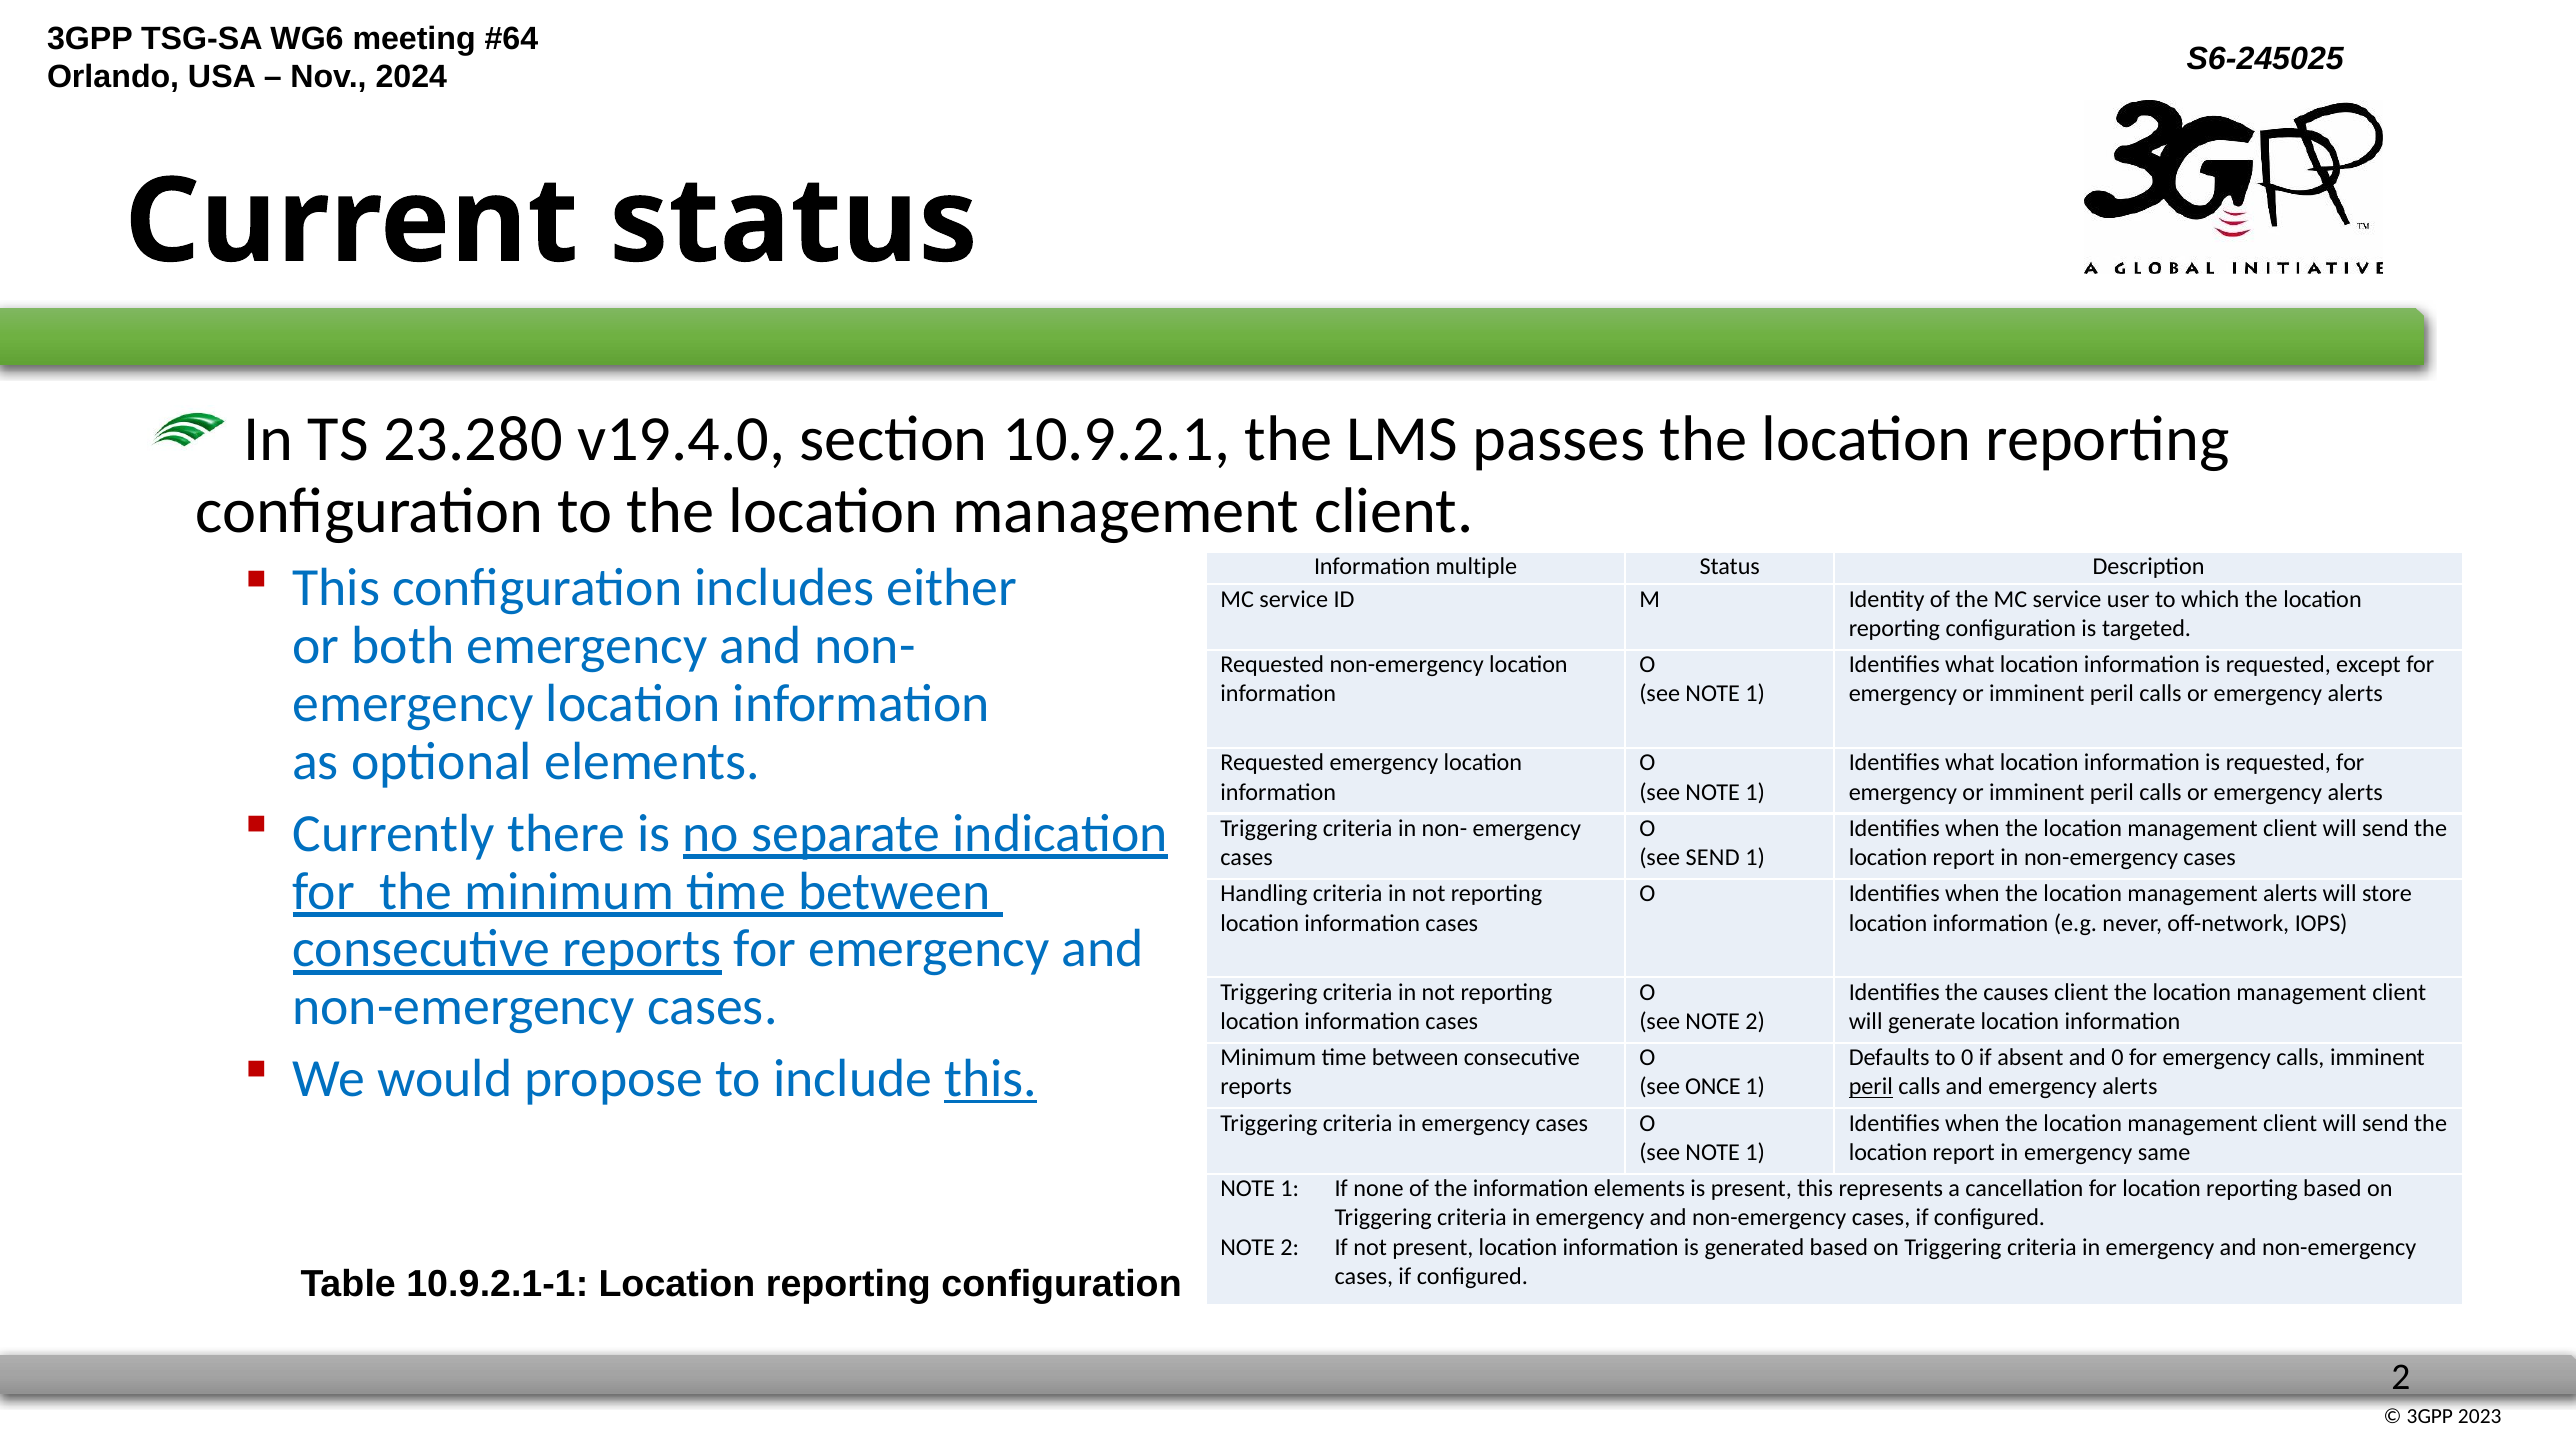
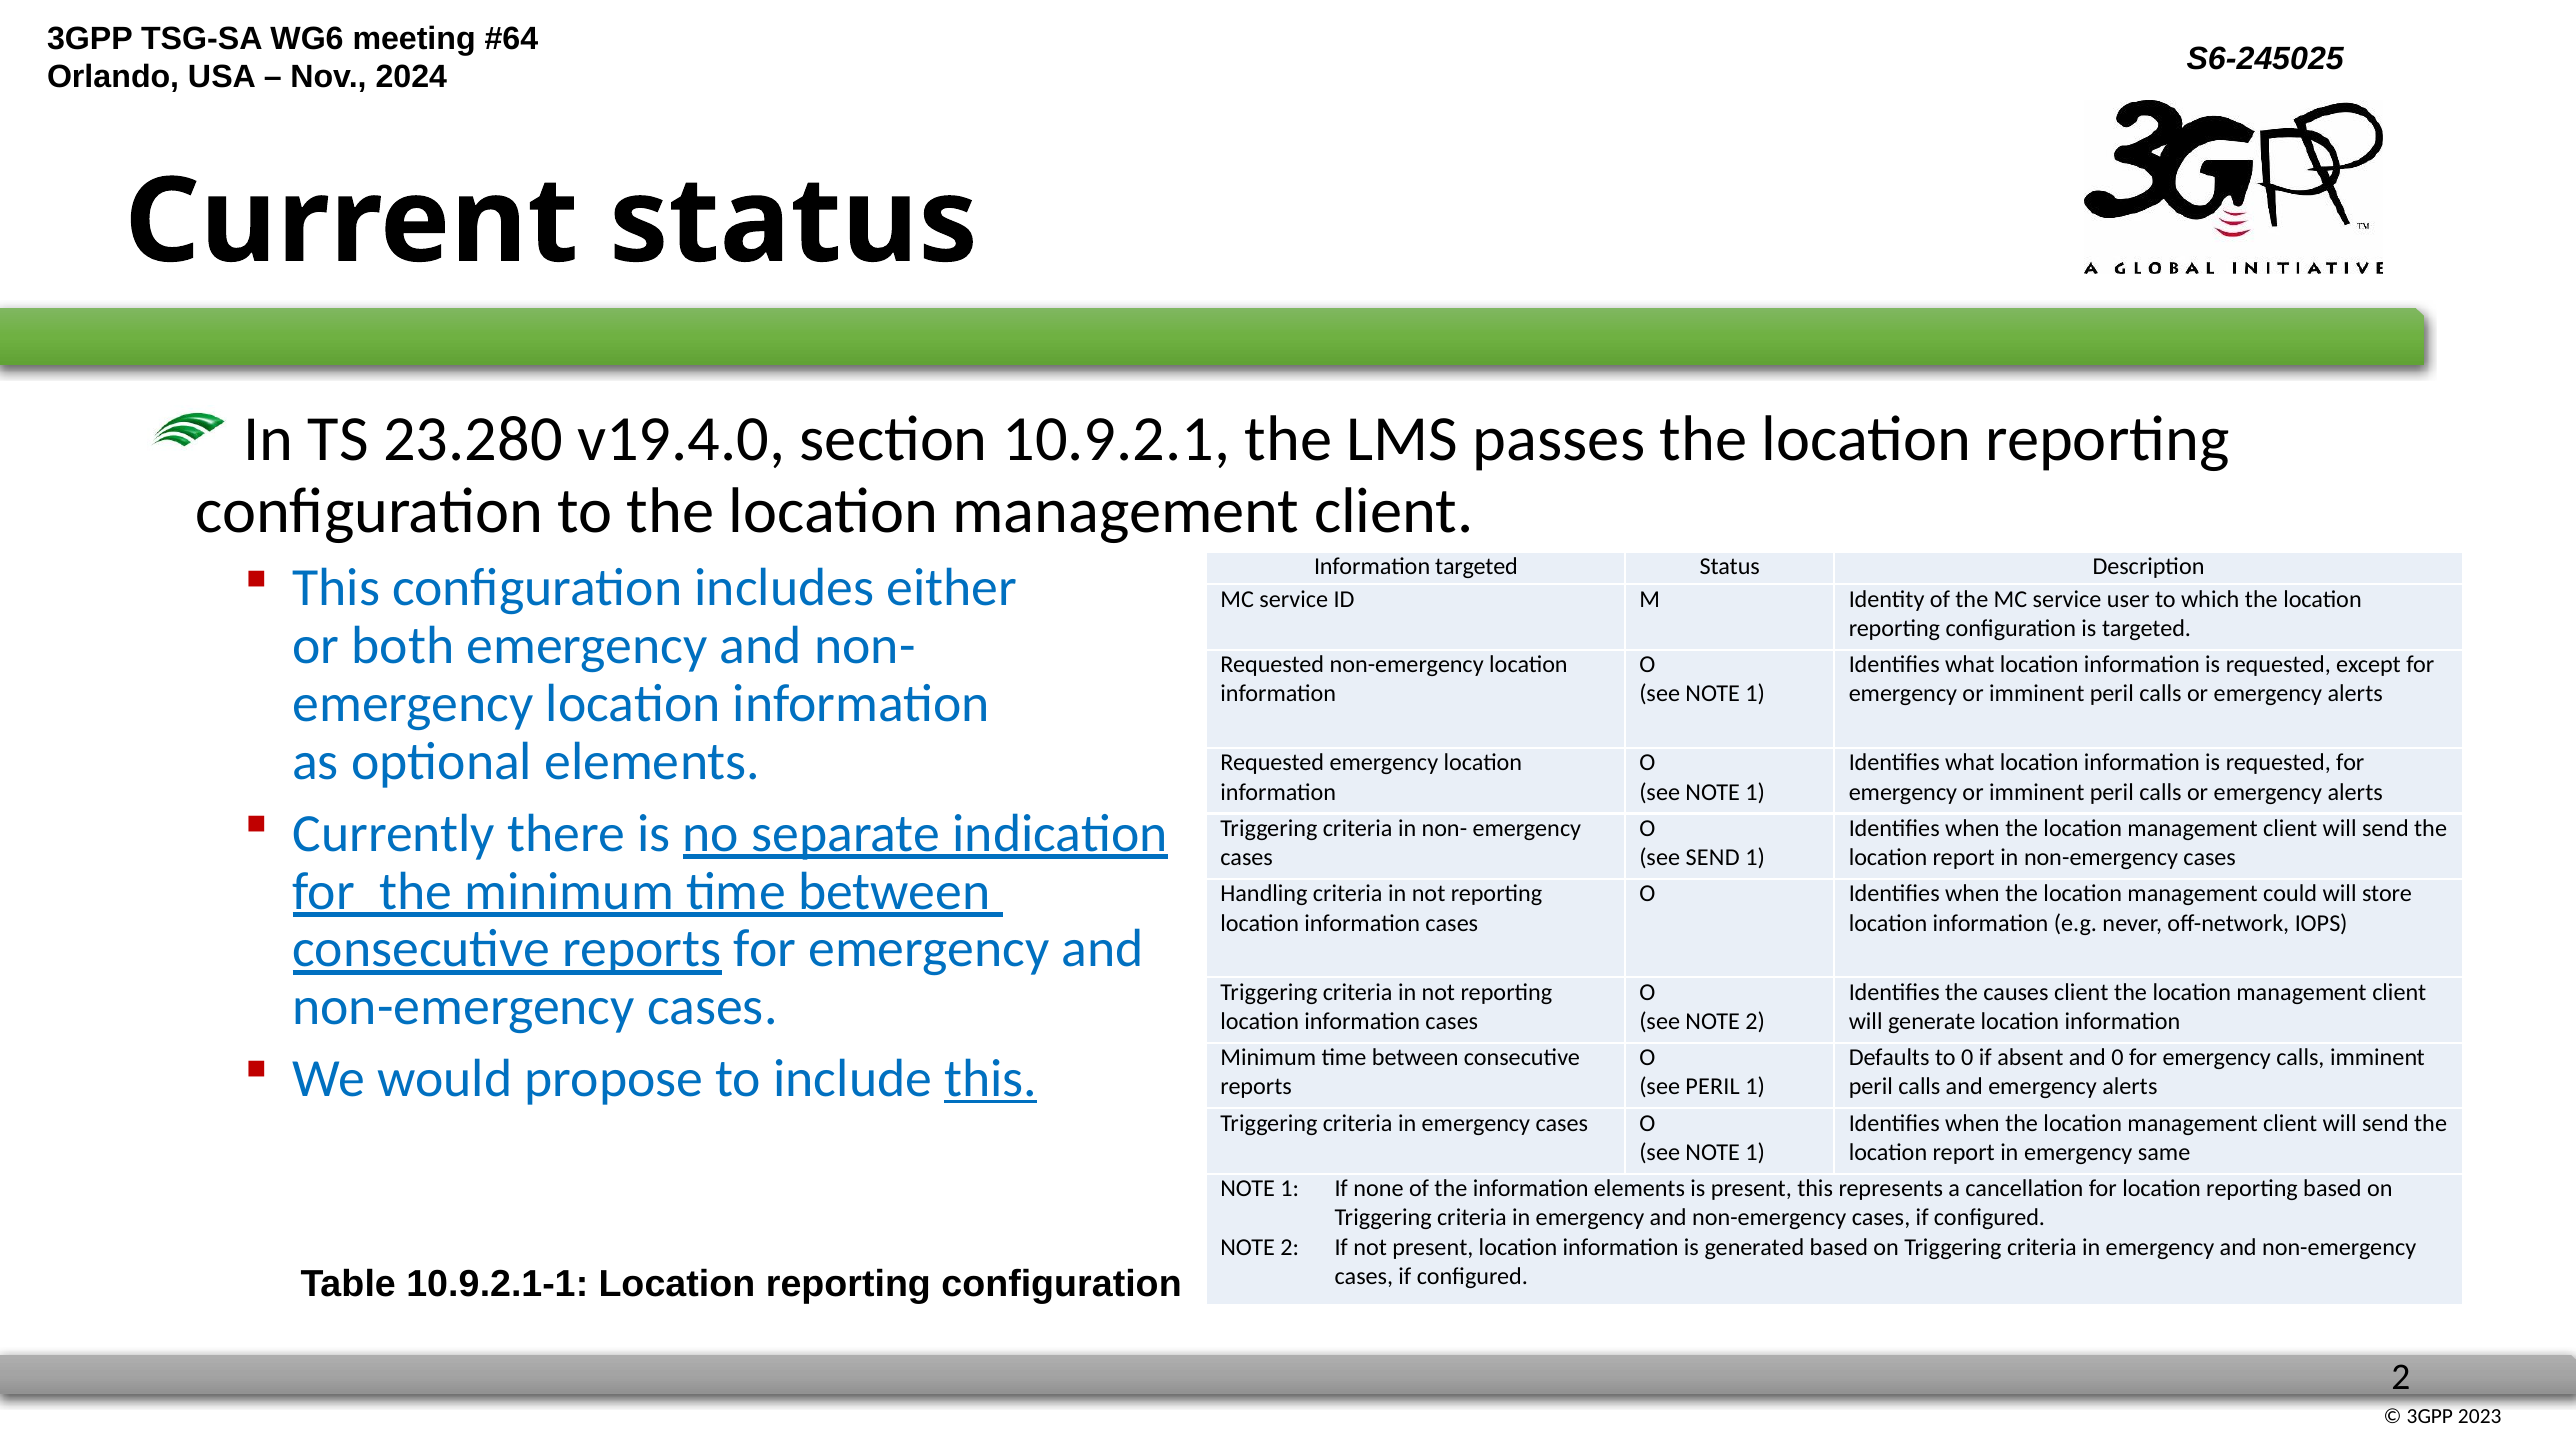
Information multiple: multiple -> targeted (1476, 566)
management alerts: alerts -> could (2290, 894)
see ONCE: ONCE -> PERIL (1713, 1087)
peril underline: present -> none (1871, 1087)
